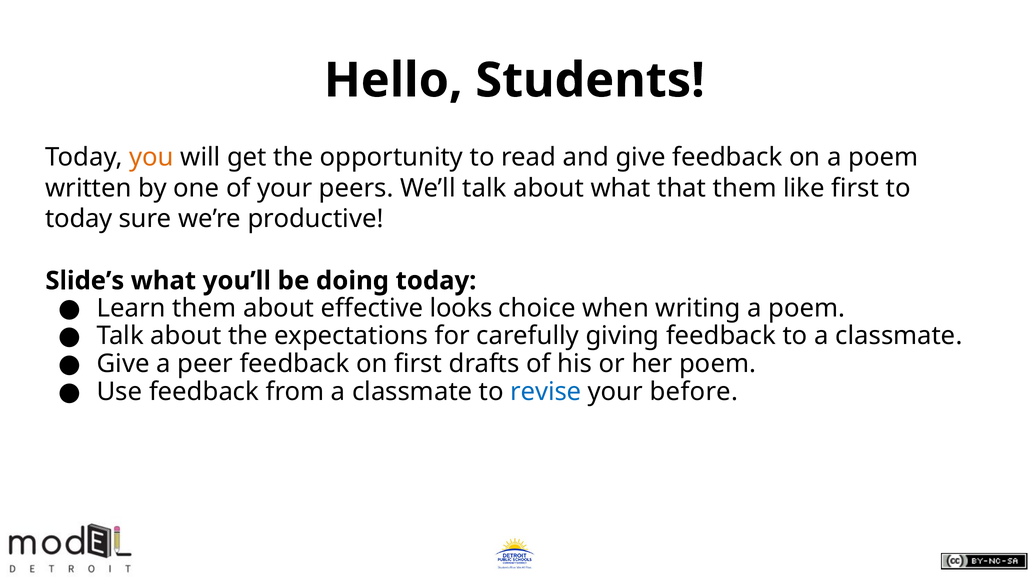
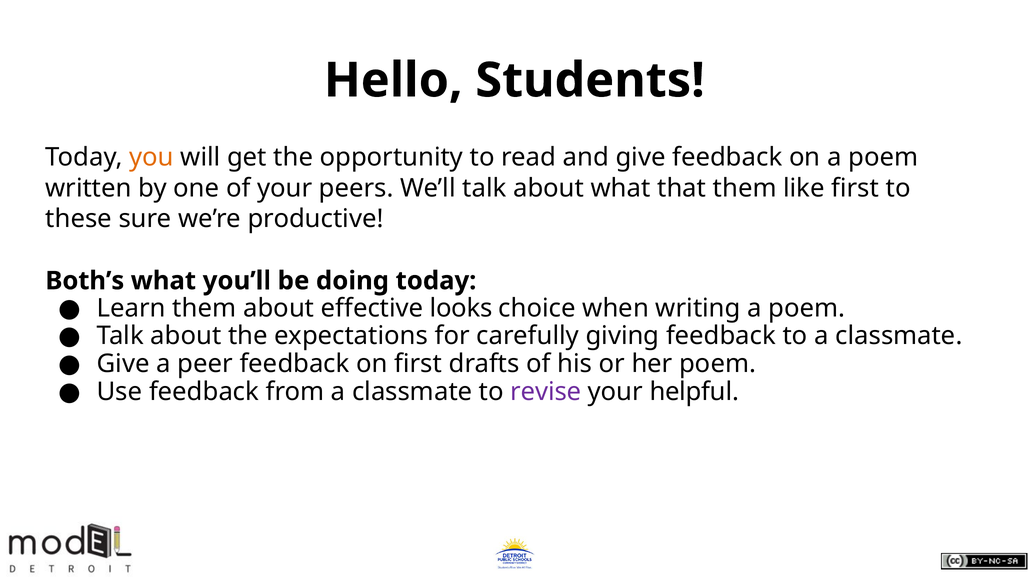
today: today -> these (79, 219)
Slide’s: Slide’s -> Both’s (85, 281)
revise colour: blue -> purple (546, 391)
before: before -> helpful (694, 391)
